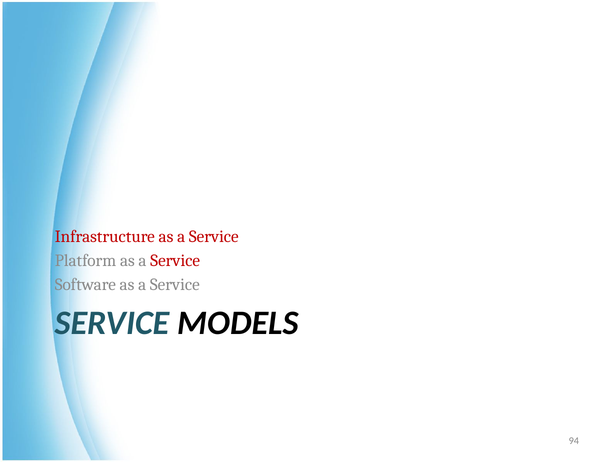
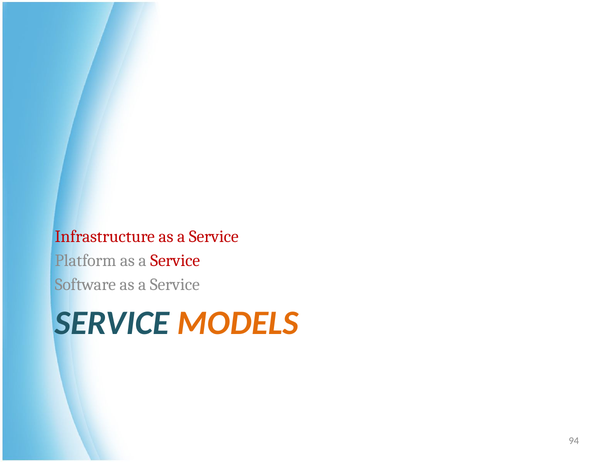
MODELS colour: black -> orange (238, 323)
